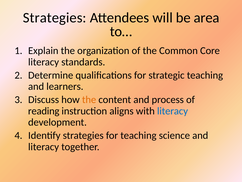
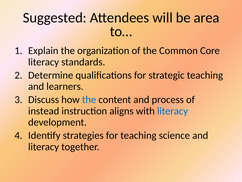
Strategies: Strategies -> Suggested (55, 18)
the colour: orange -> blue (89, 99)
reading: reading -> instead (44, 111)
